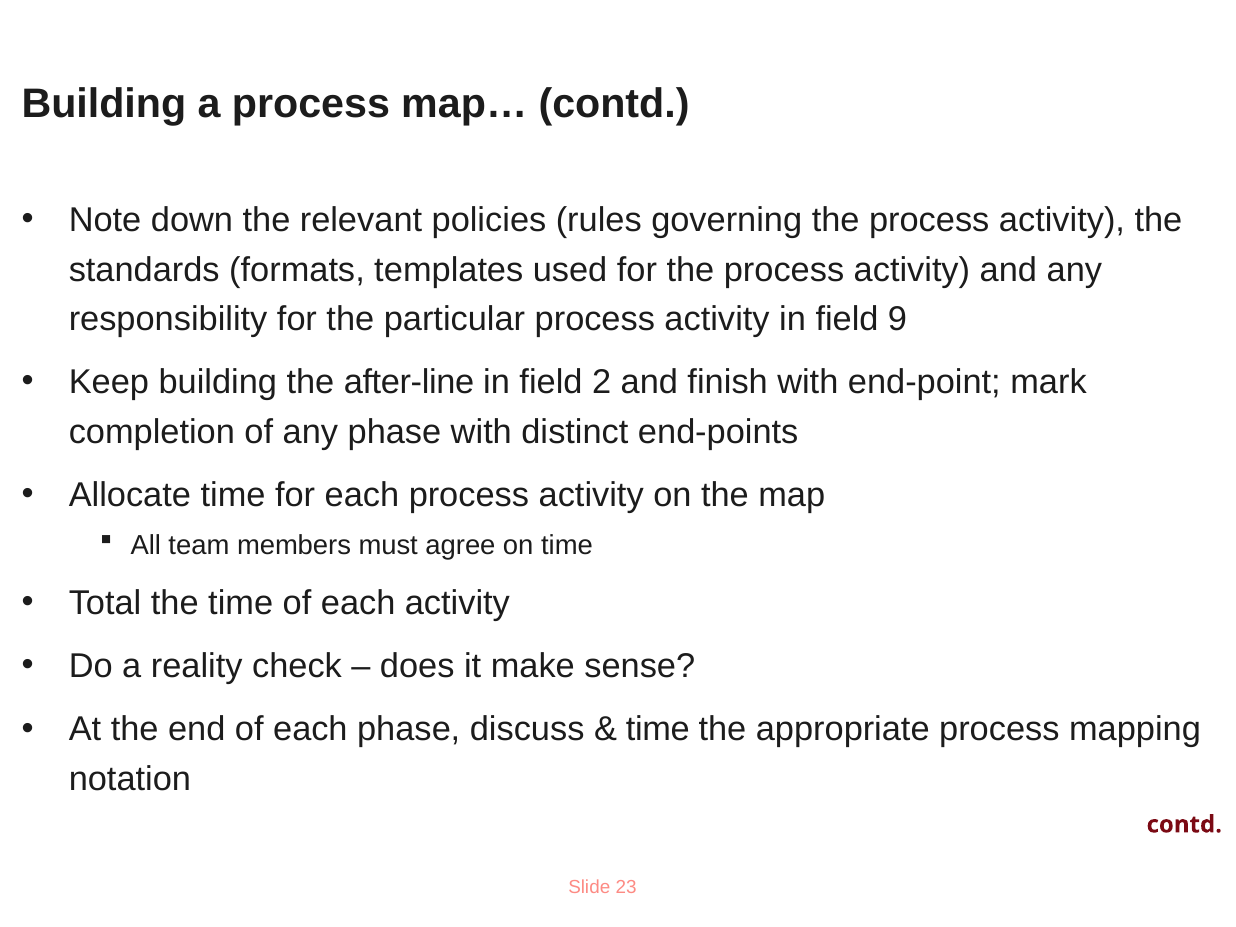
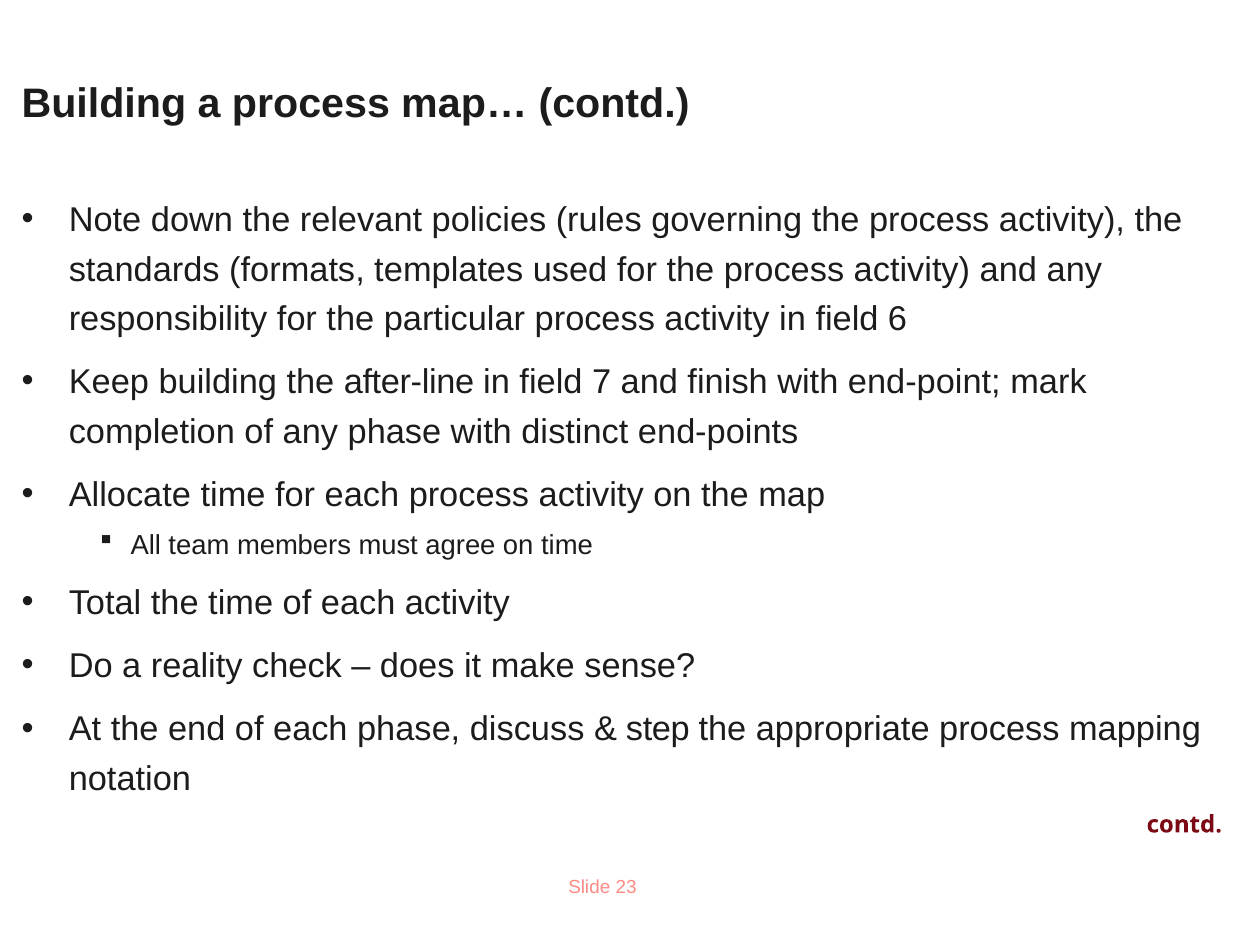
9: 9 -> 6 (898, 319)
2: 2 -> 7 (602, 383)
time: time -> step (658, 730)
